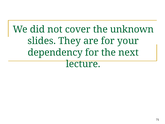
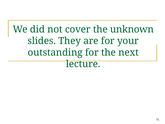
dependency: dependency -> outstanding (55, 52)
